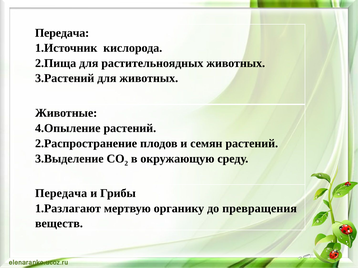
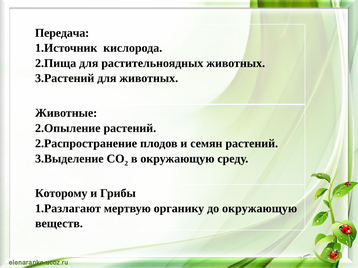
4.Опыление: 4.Опыление -> 2.Опыление (68, 128)
Передача: Передача -> Которому (61, 194)
до превращения: превращения -> окружающую (260, 209)
